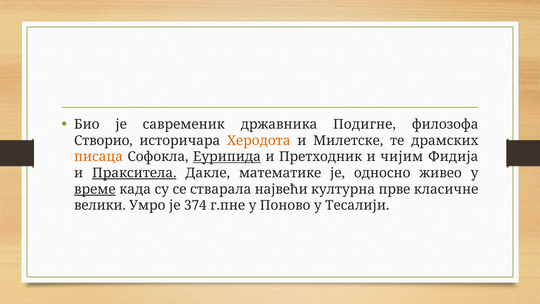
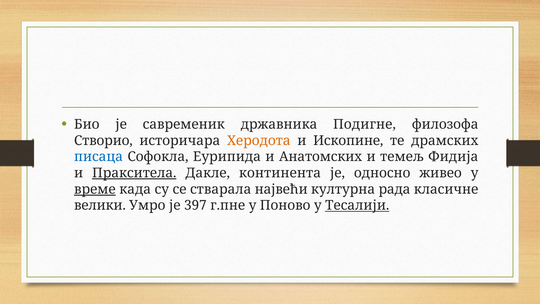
Милетске: Милетске -> Ископине (348, 141)
писаца colour: orange -> blue (99, 157)
Еурипида underline: present -> none (227, 157)
Претходник: Претходник -> Анатомских (321, 157)
чијим: чијим -> темељ (402, 157)
математике: математике -> континента (280, 173)
прве: прве -> рада (394, 189)
374: 374 -> 397 (195, 205)
Тесалији underline: none -> present (357, 205)
